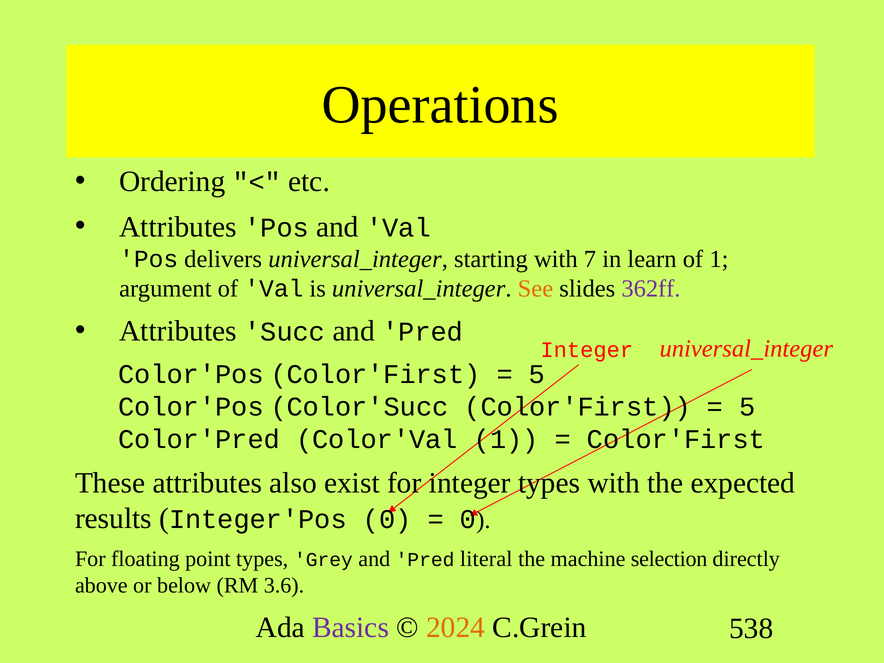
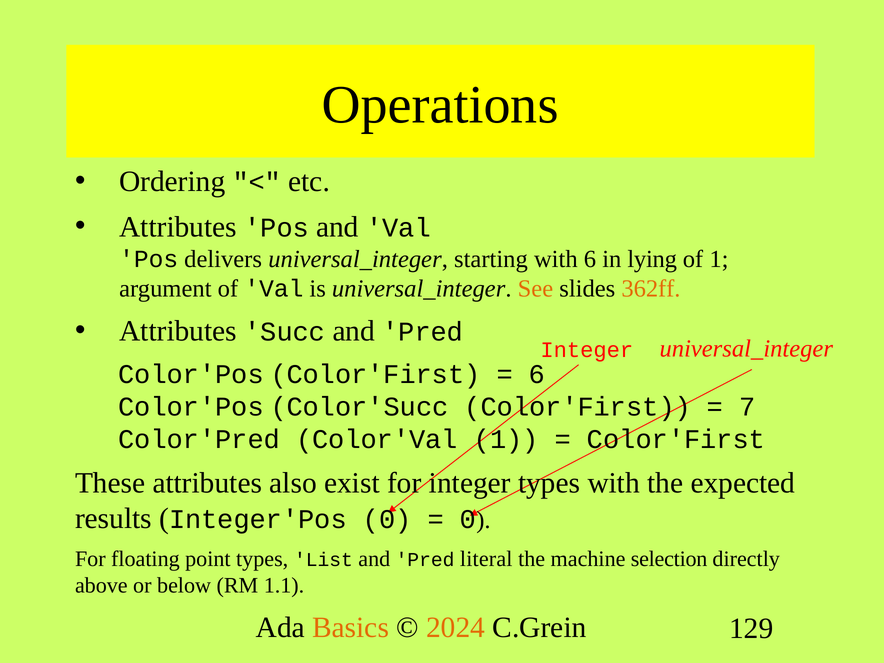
with 7: 7 -> 6 (590, 259)
learn: learn -> lying (652, 259)
362ff colour: purple -> orange (651, 288)
5: 5 -> 6 (537, 375)
5: 5 -> 7 (747, 407)
Grey: Grey -> List (323, 560)
3.6: 3.6 -> 1.1 (284, 585)
Basics colour: purple -> orange (351, 627)
538: 538 -> 129 (751, 628)
